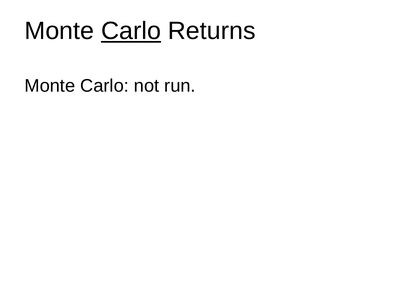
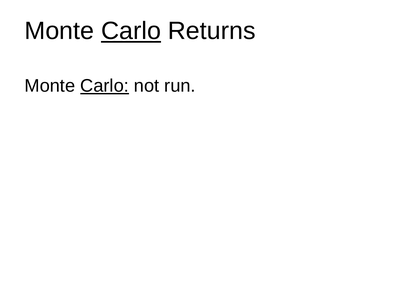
Carlo underline: none -> present (105, 86)
